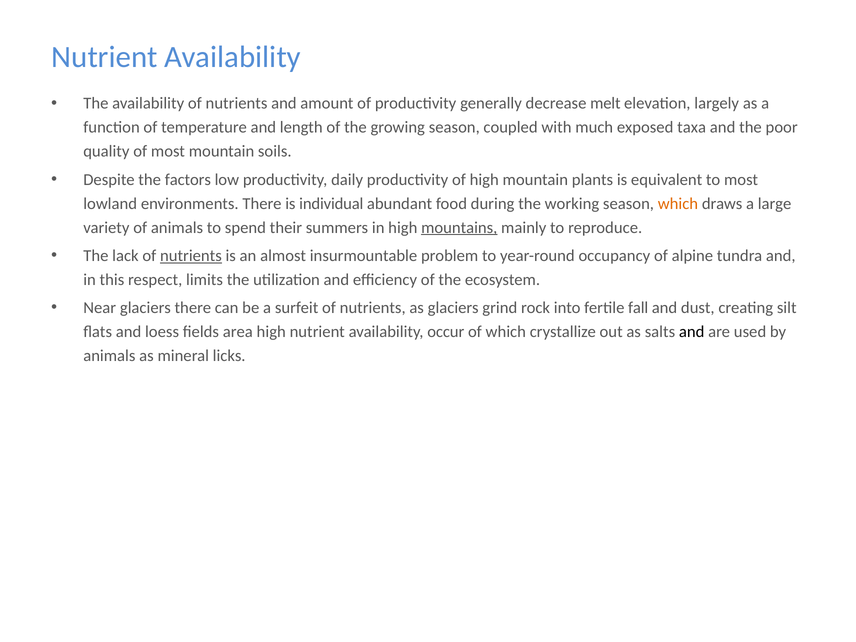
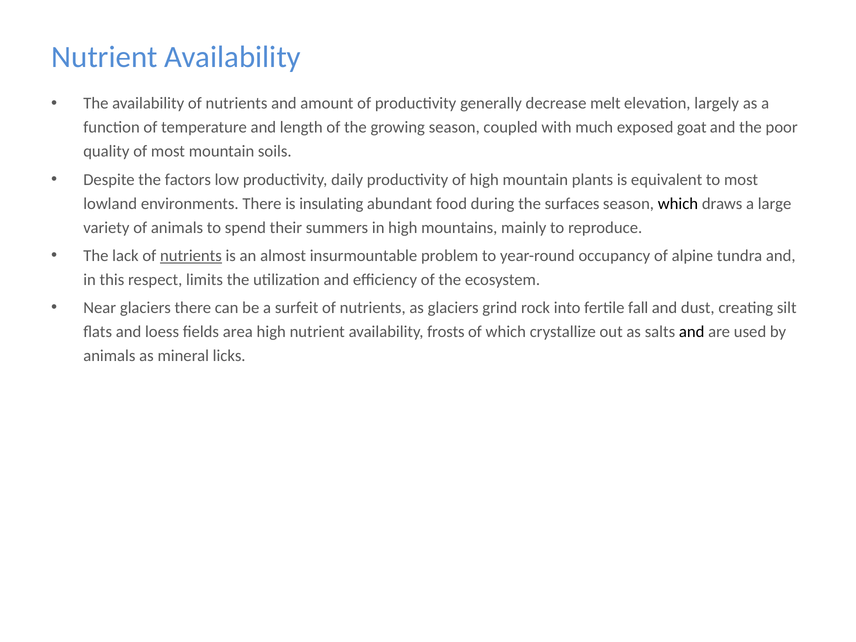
taxa: taxa -> goat (692, 127)
individual: individual -> insulating (331, 204)
working: working -> surfaces (572, 204)
which colour: orange -> black (678, 204)
mountains underline: present -> none (459, 228)
occur: occur -> frosts (446, 332)
